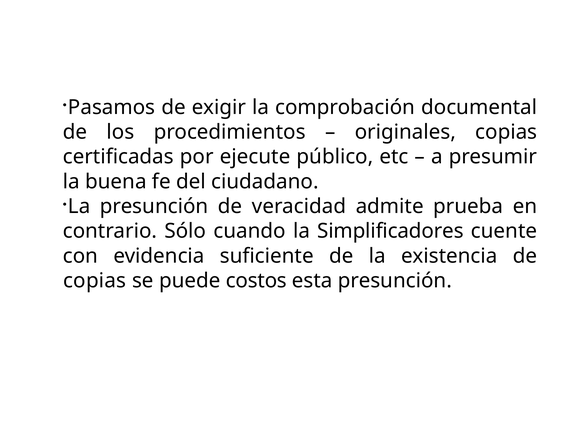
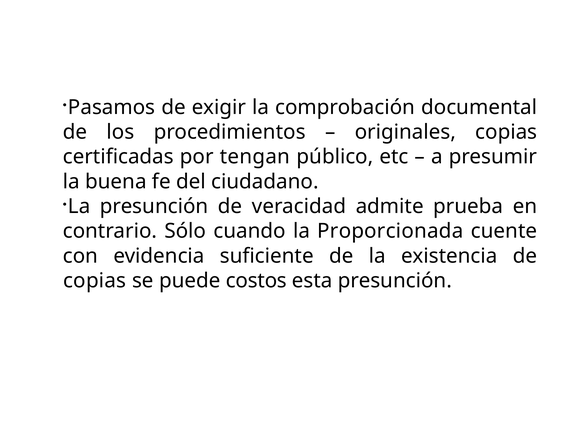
ejecute: ejecute -> tengan (255, 157)
Simplificadores: Simplificadores -> Proporcionada (390, 231)
